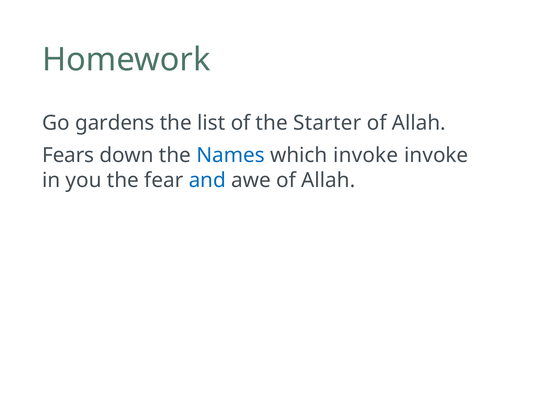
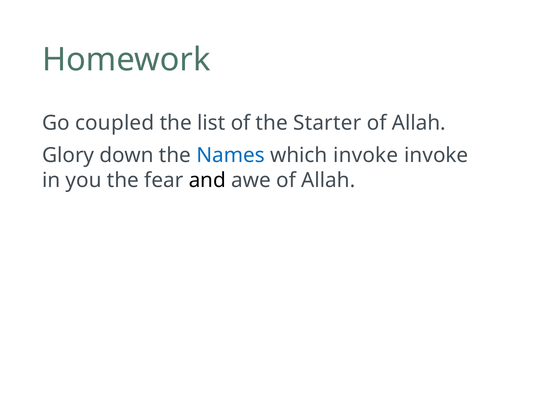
gardens: gardens -> coupled (115, 123)
Fears: Fears -> Glory (68, 156)
and colour: blue -> black (207, 180)
